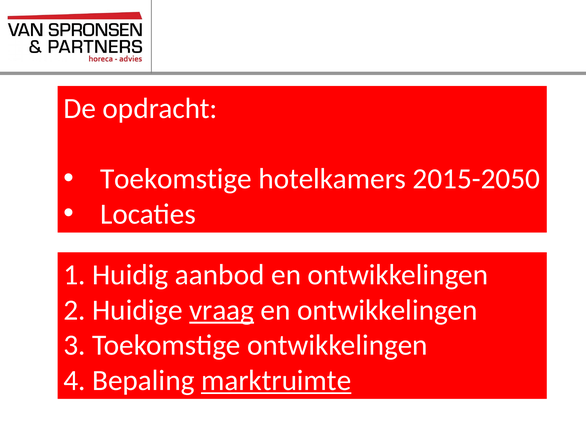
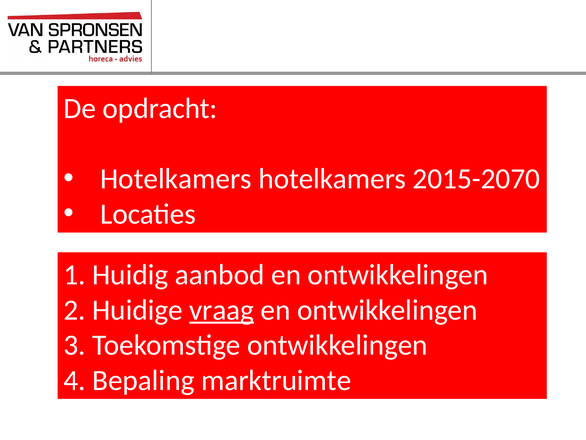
Toekomstige: Toekomstige -> Hotelkamers (176, 179)
2015-2050: 2015-2050 -> 2015-2070 (476, 179)
marktruimte underline: present -> none (276, 380)
